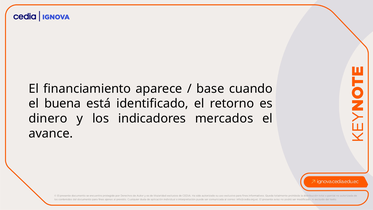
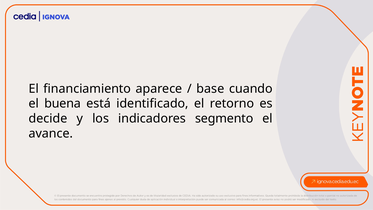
dinero: dinero -> decide (48, 118)
mercados: mercados -> segmento (224, 118)
